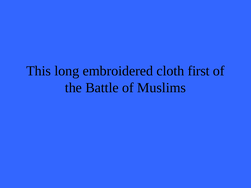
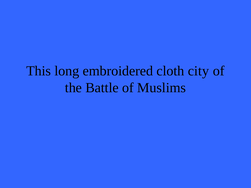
first: first -> city (199, 71)
